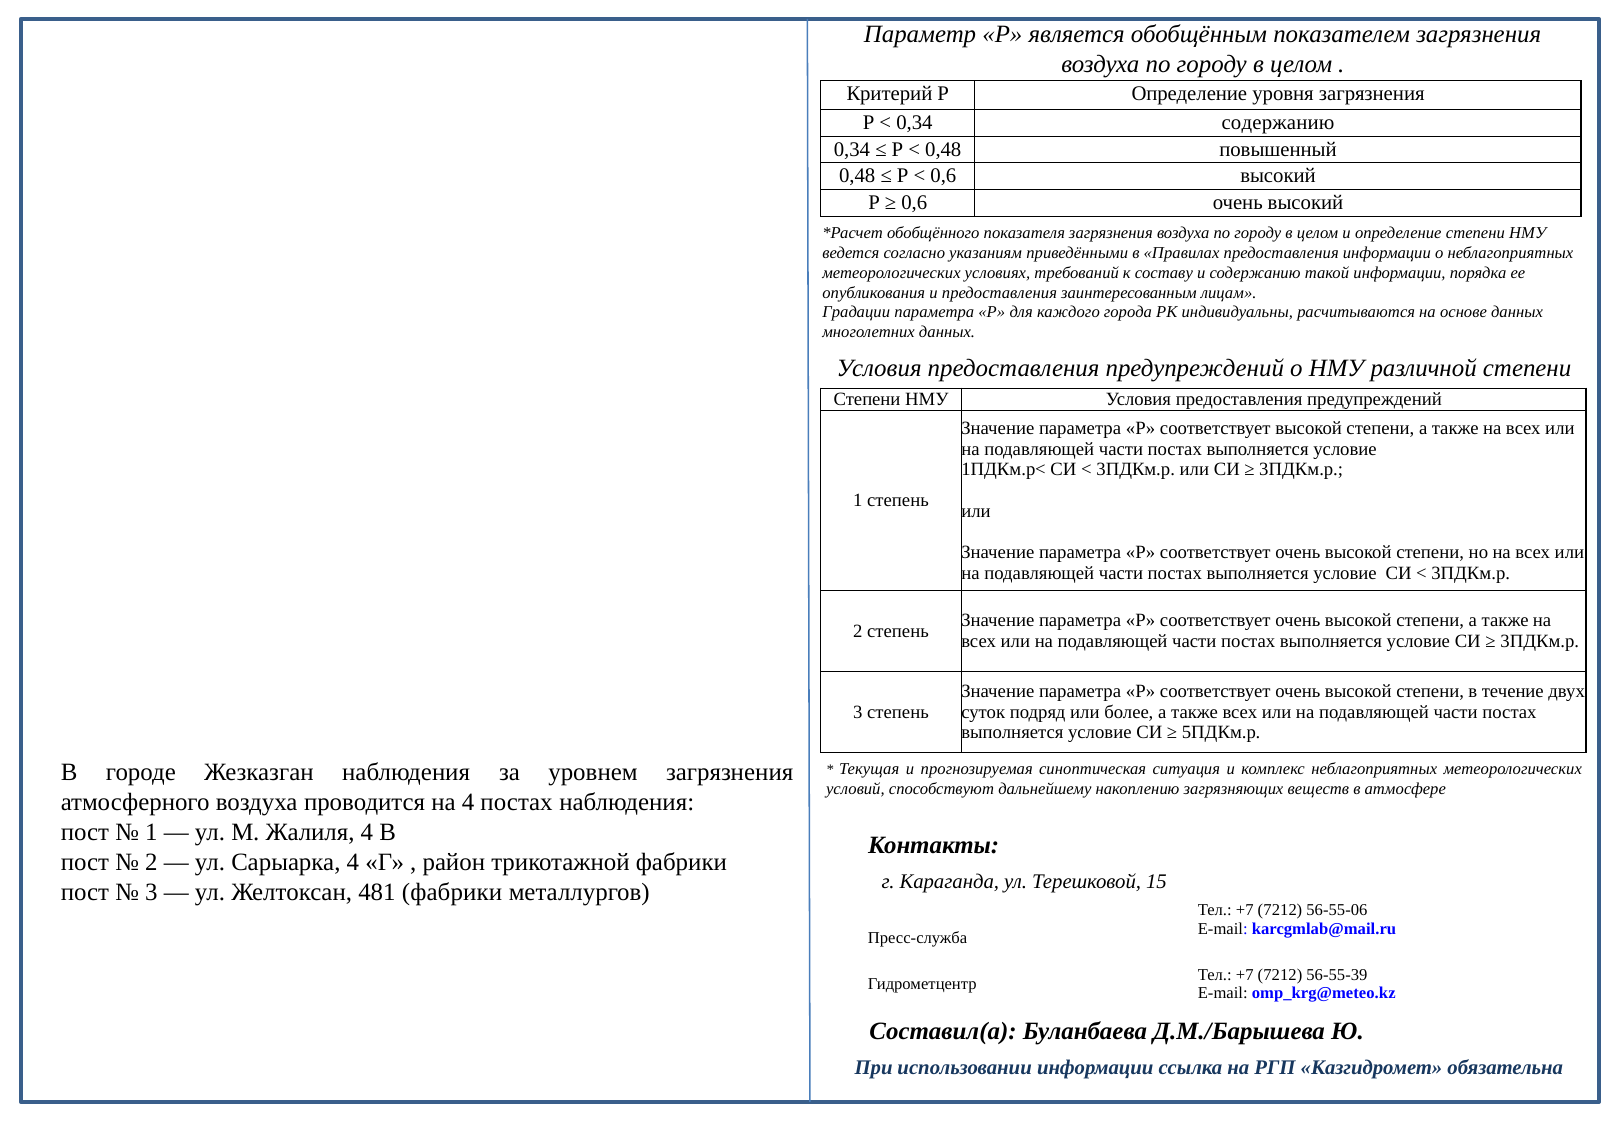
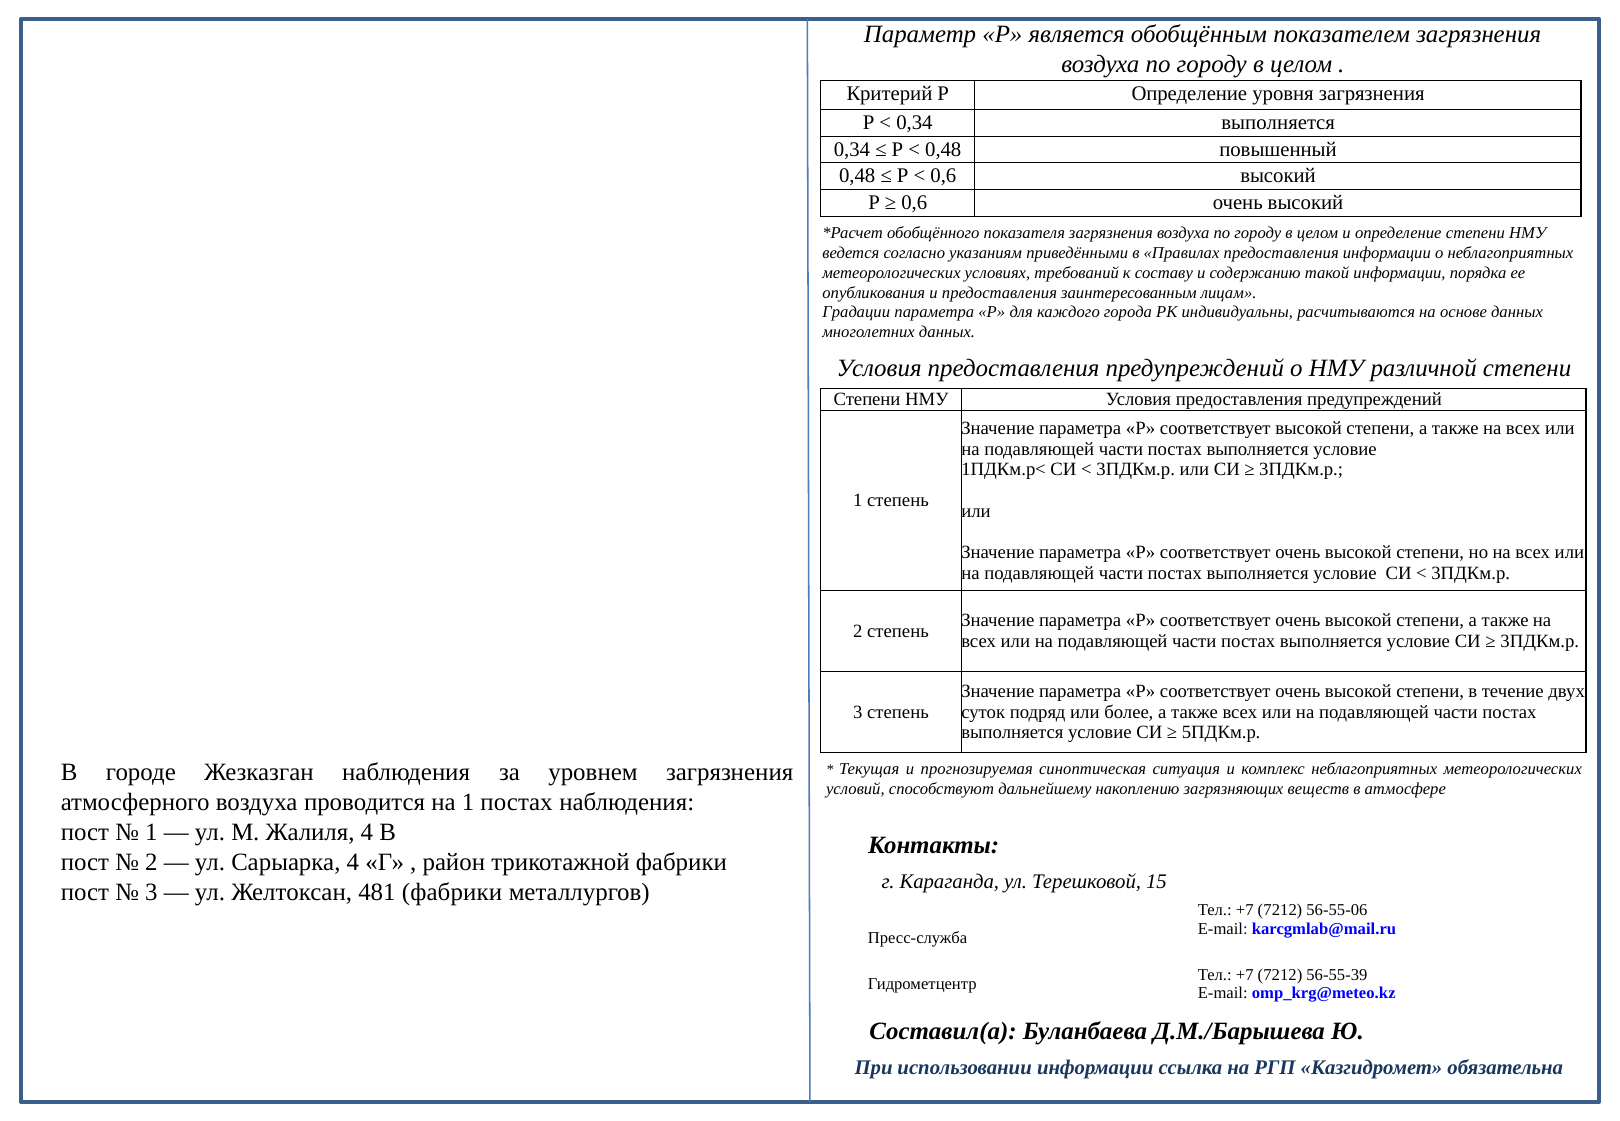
0,34 содержанию: содержанию -> выполняется (1278, 123)
на 4: 4 -> 1 (468, 803)
